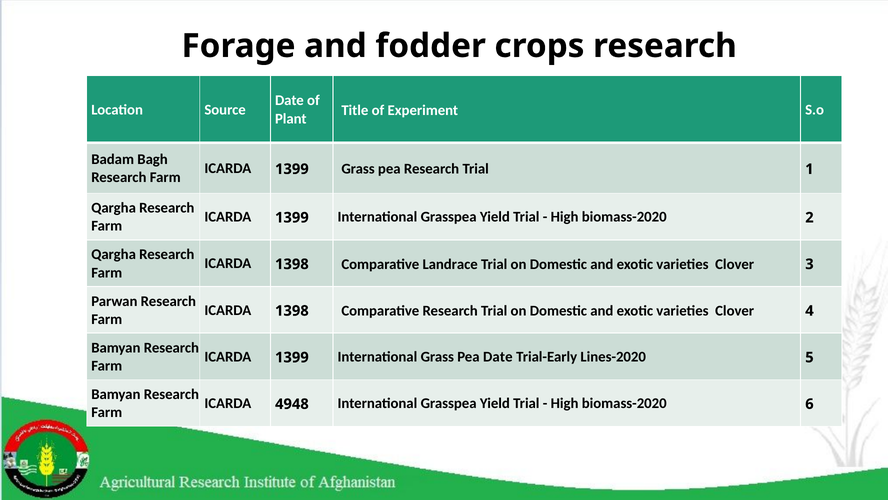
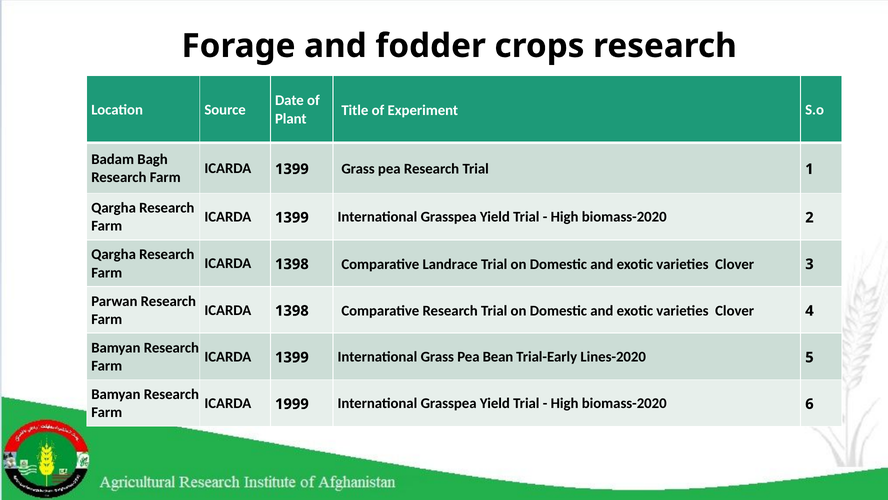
Pea Date: Date -> Bean (498, 356)
4948: 4948 -> 1999 (292, 404)
